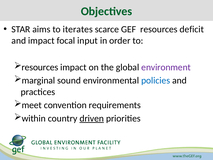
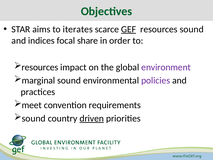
GEF underline: none -> present (129, 29)
resources deficit: deficit -> sound (192, 29)
and impact: impact -> indices (41, 41)
input: input -> share (88, 41)
policies colour: blue -> purple (156, 80)
within: within -> sound (34, 118)
